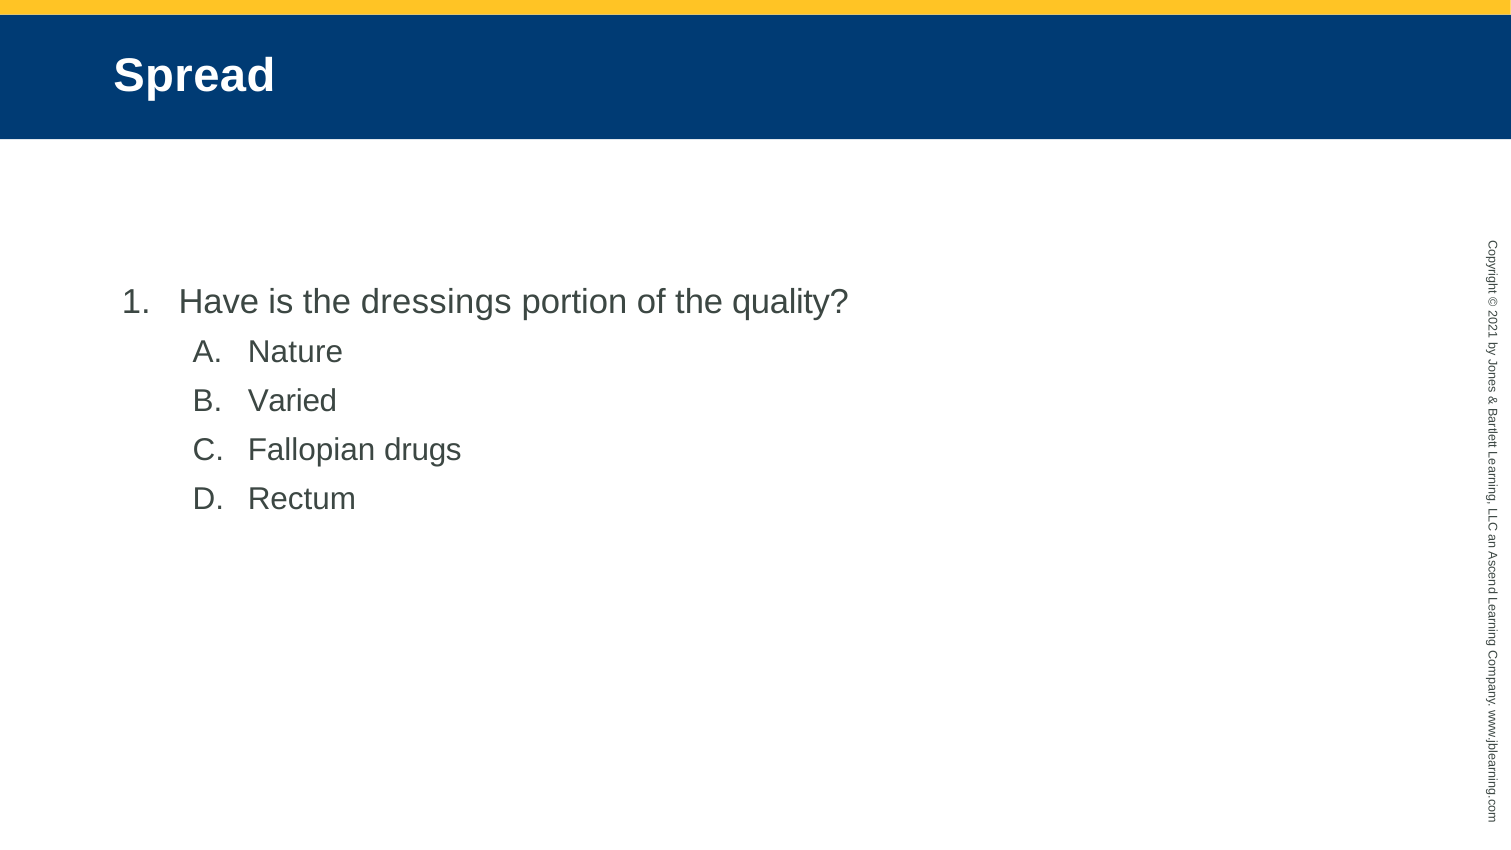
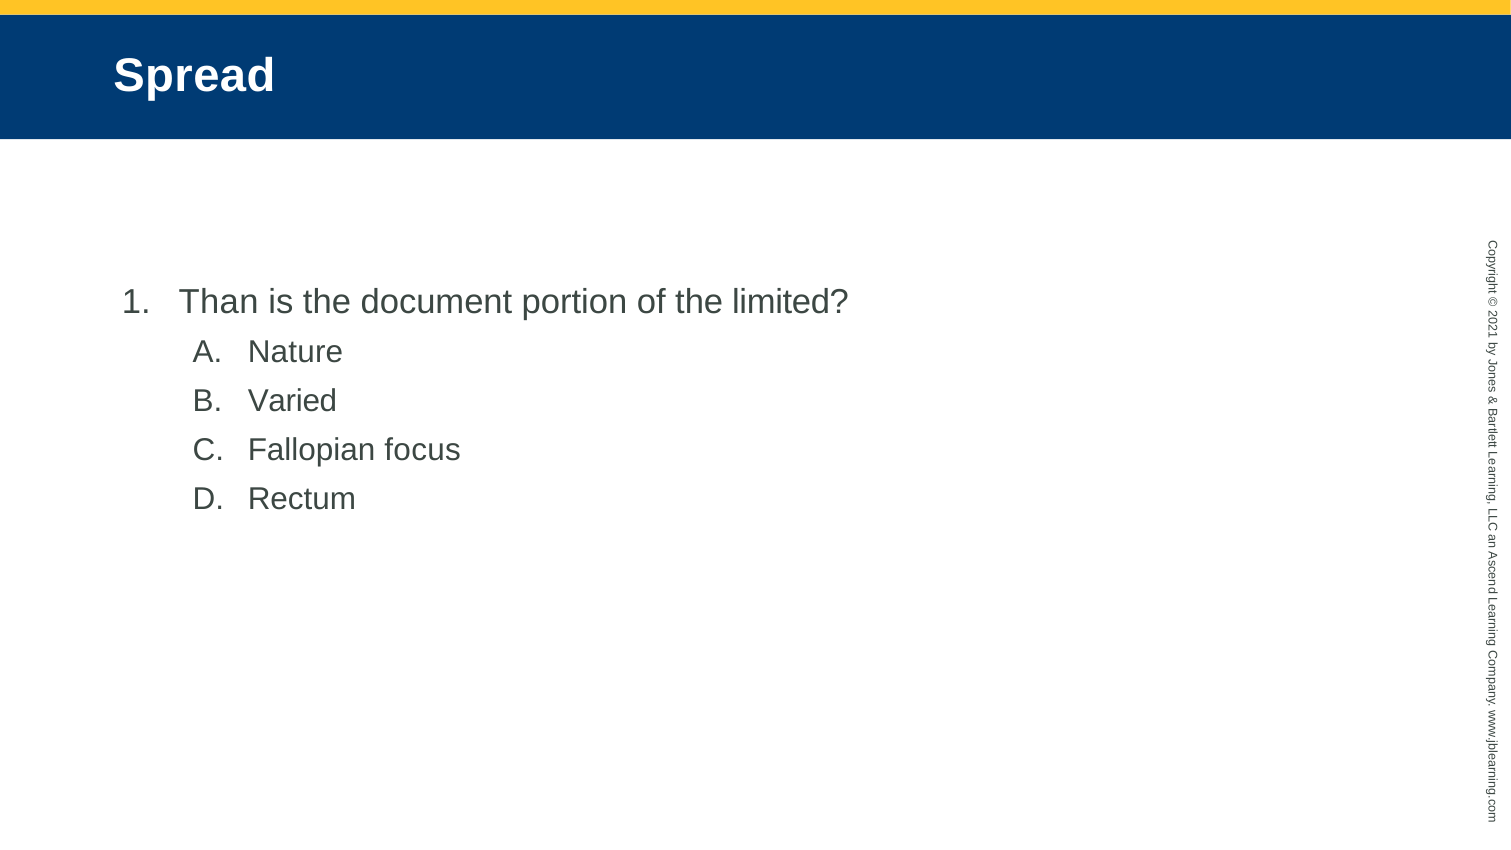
Have: Have -> Than (219, 302)
dressings: dressings -> document (436, 302)
quality: quality -> limited (791, 302)
drugs: drugs -> focus (423, 450)
